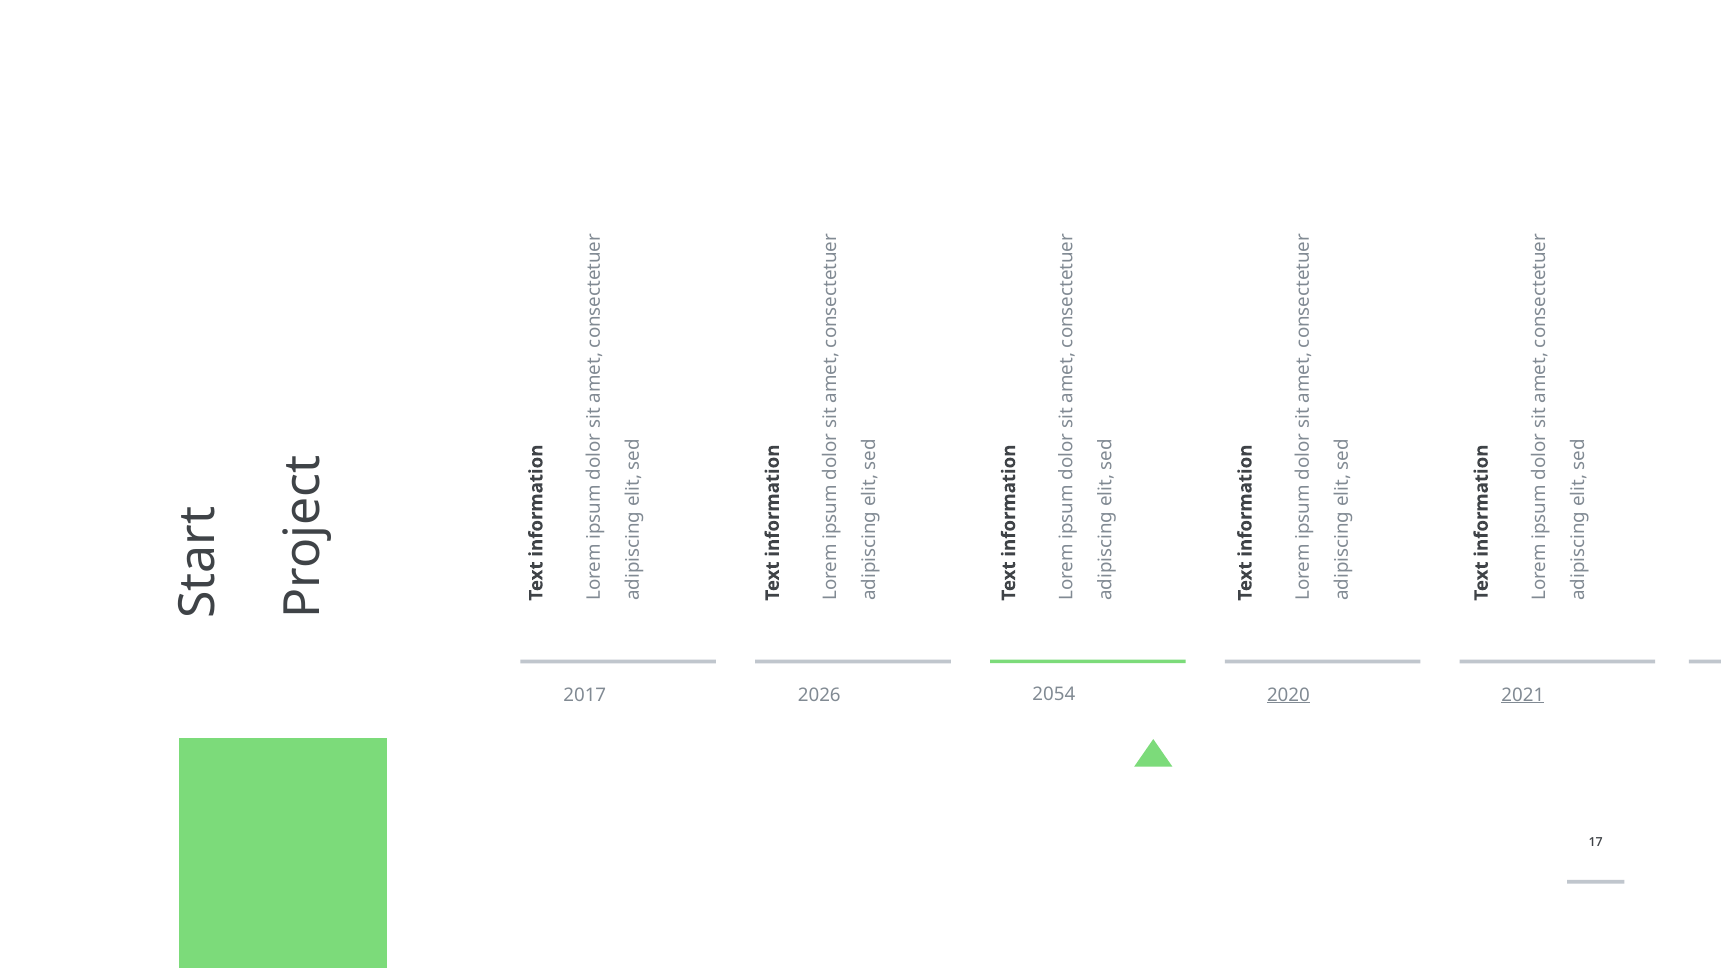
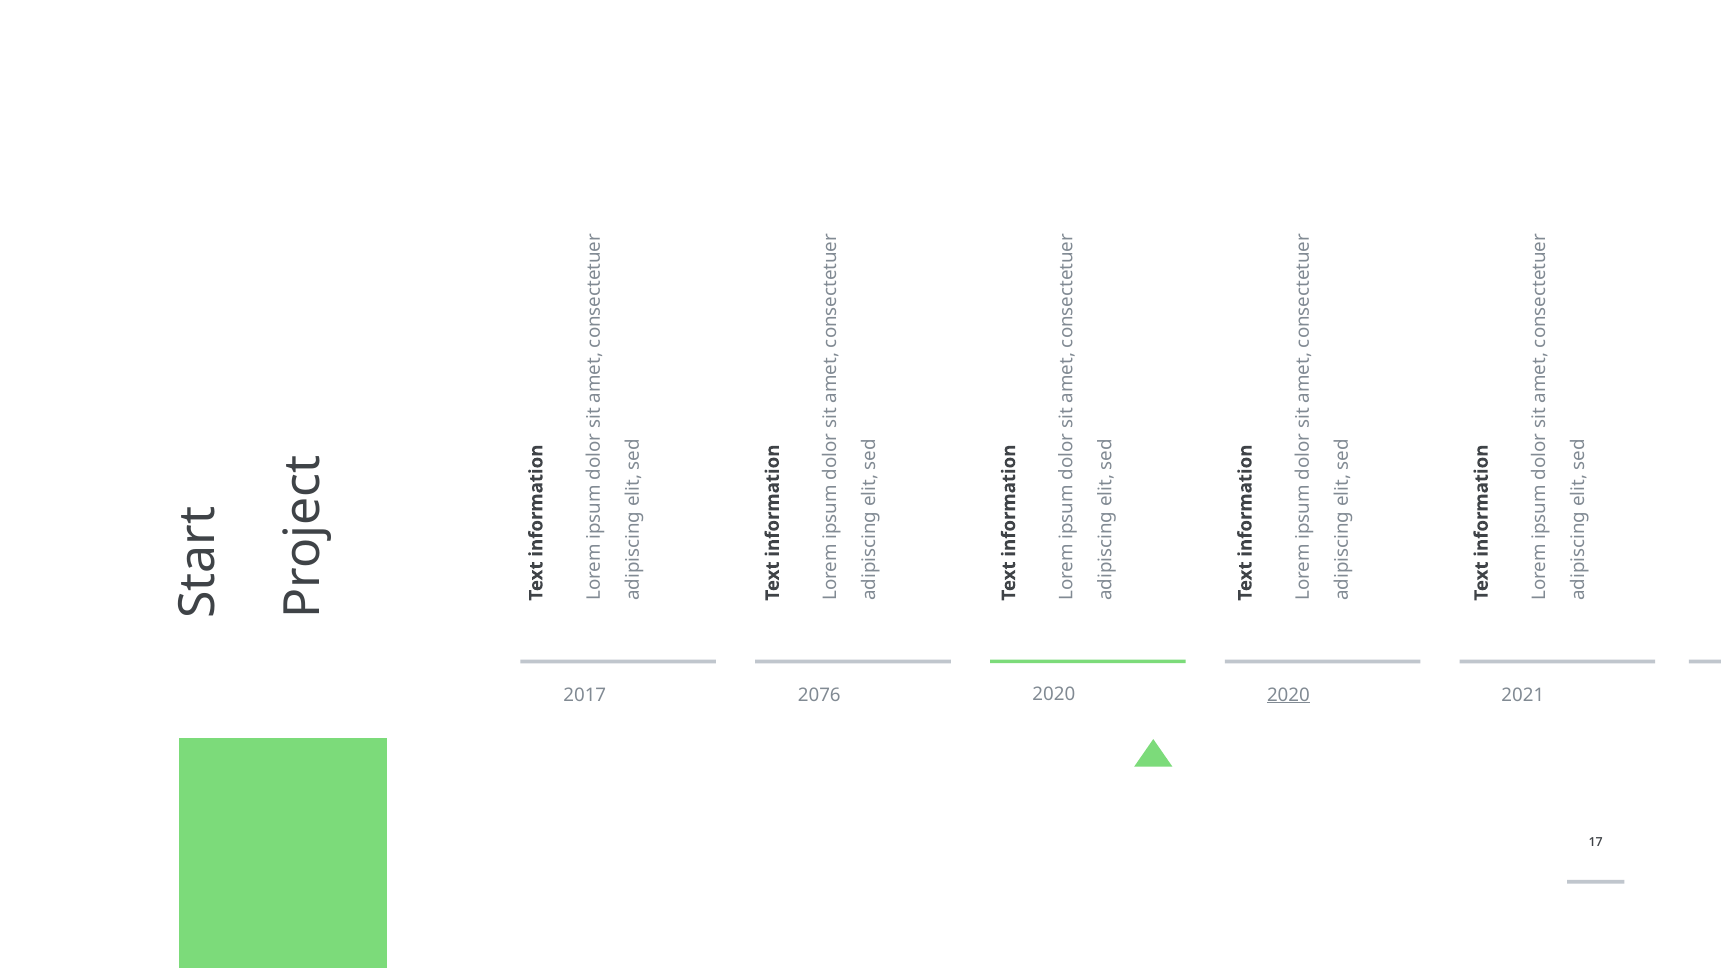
2054: 2054 -> 2020 (1054, 695)
2026: 2026 -> 2076 (819, 695)
2021 underline: present -> none (1523, 695)
